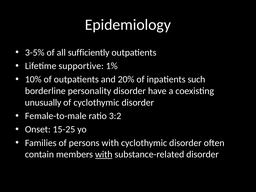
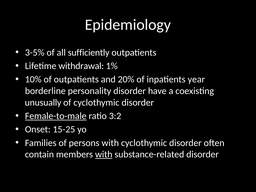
supportive: supportive -> withdrawal (81, 66)
such: such -> year (196, 79)
Female-to-male underline: none -> present (56, 116)
